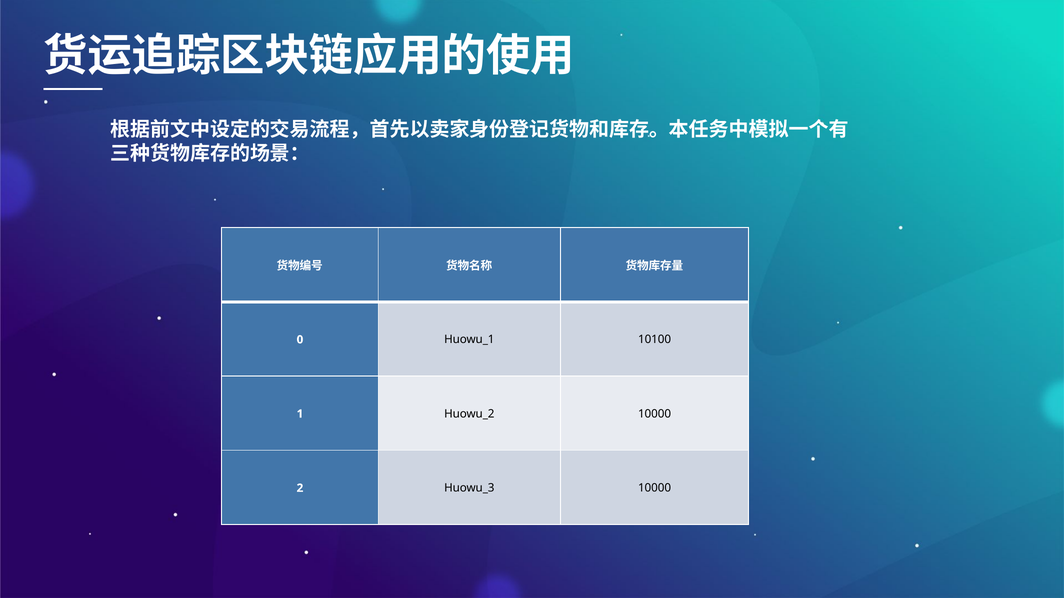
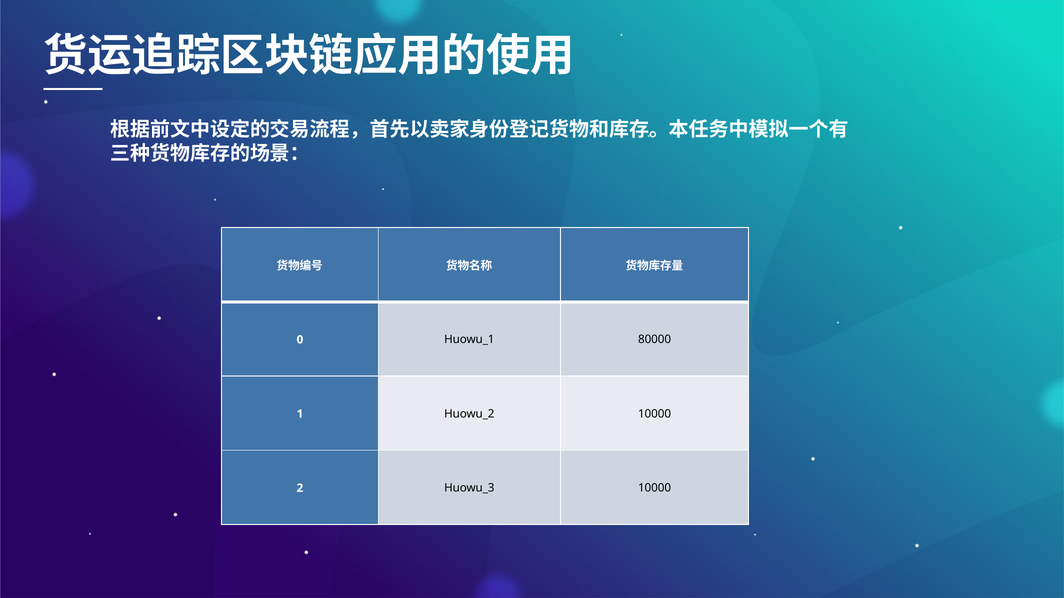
10100: 10100 -> 80000 (655, 340)
